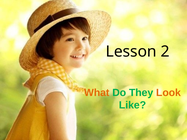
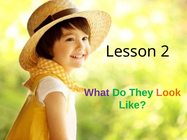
What colour: orange -> purple (97, 93)
